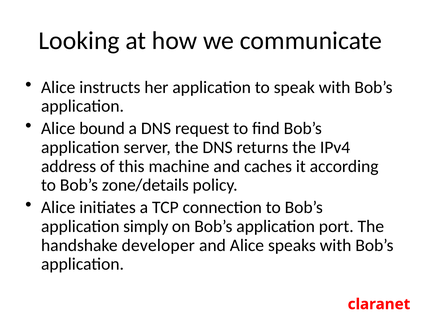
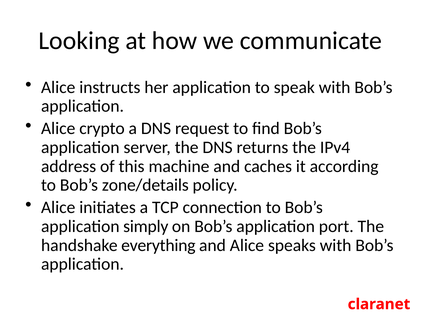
bound: bound -> crypto (102, 129)
developer: developer -> everything (158, 246)
